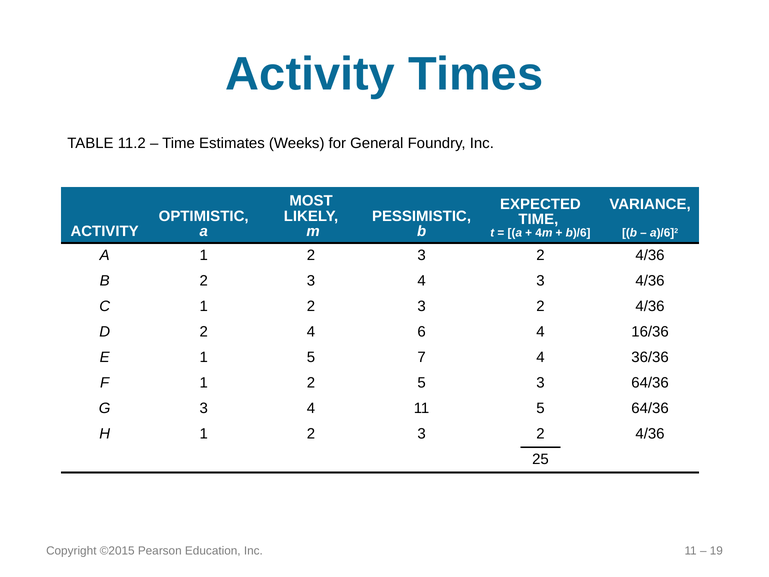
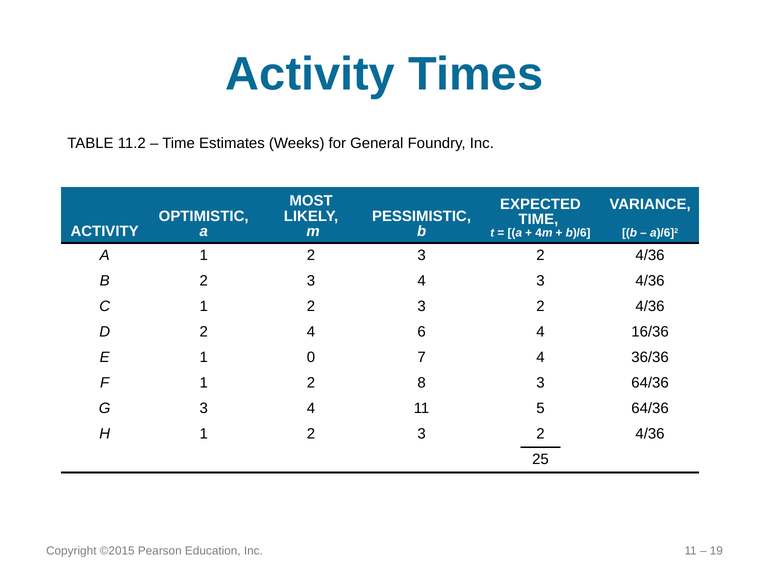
1 5: 5 -> 0 (311, 357)
2 5: 5 -> 8 (422, 383)
